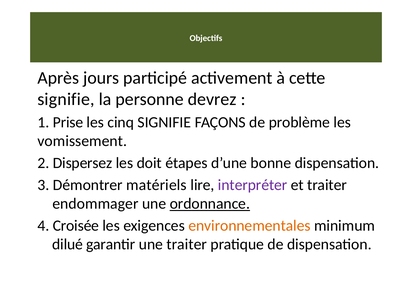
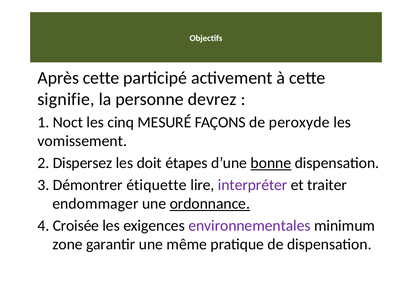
Après jours: jours -> cette (101, 78)
Prise: Prise -> Noct (68, 122)
cinq SIGNIFIE: SIGNIFIE -> MESURÉ (164, 122)
problème: problème -> peroxyde (299, 122)
bonne underline: none -> present (271, 163)
matériels: matériels -> étiquette (156, 185)
environnementales colour: orange -> purple (250, 225)
dilué: dilué -> zone (68, 244)
une traiter: traiter -> même (187, 244)
